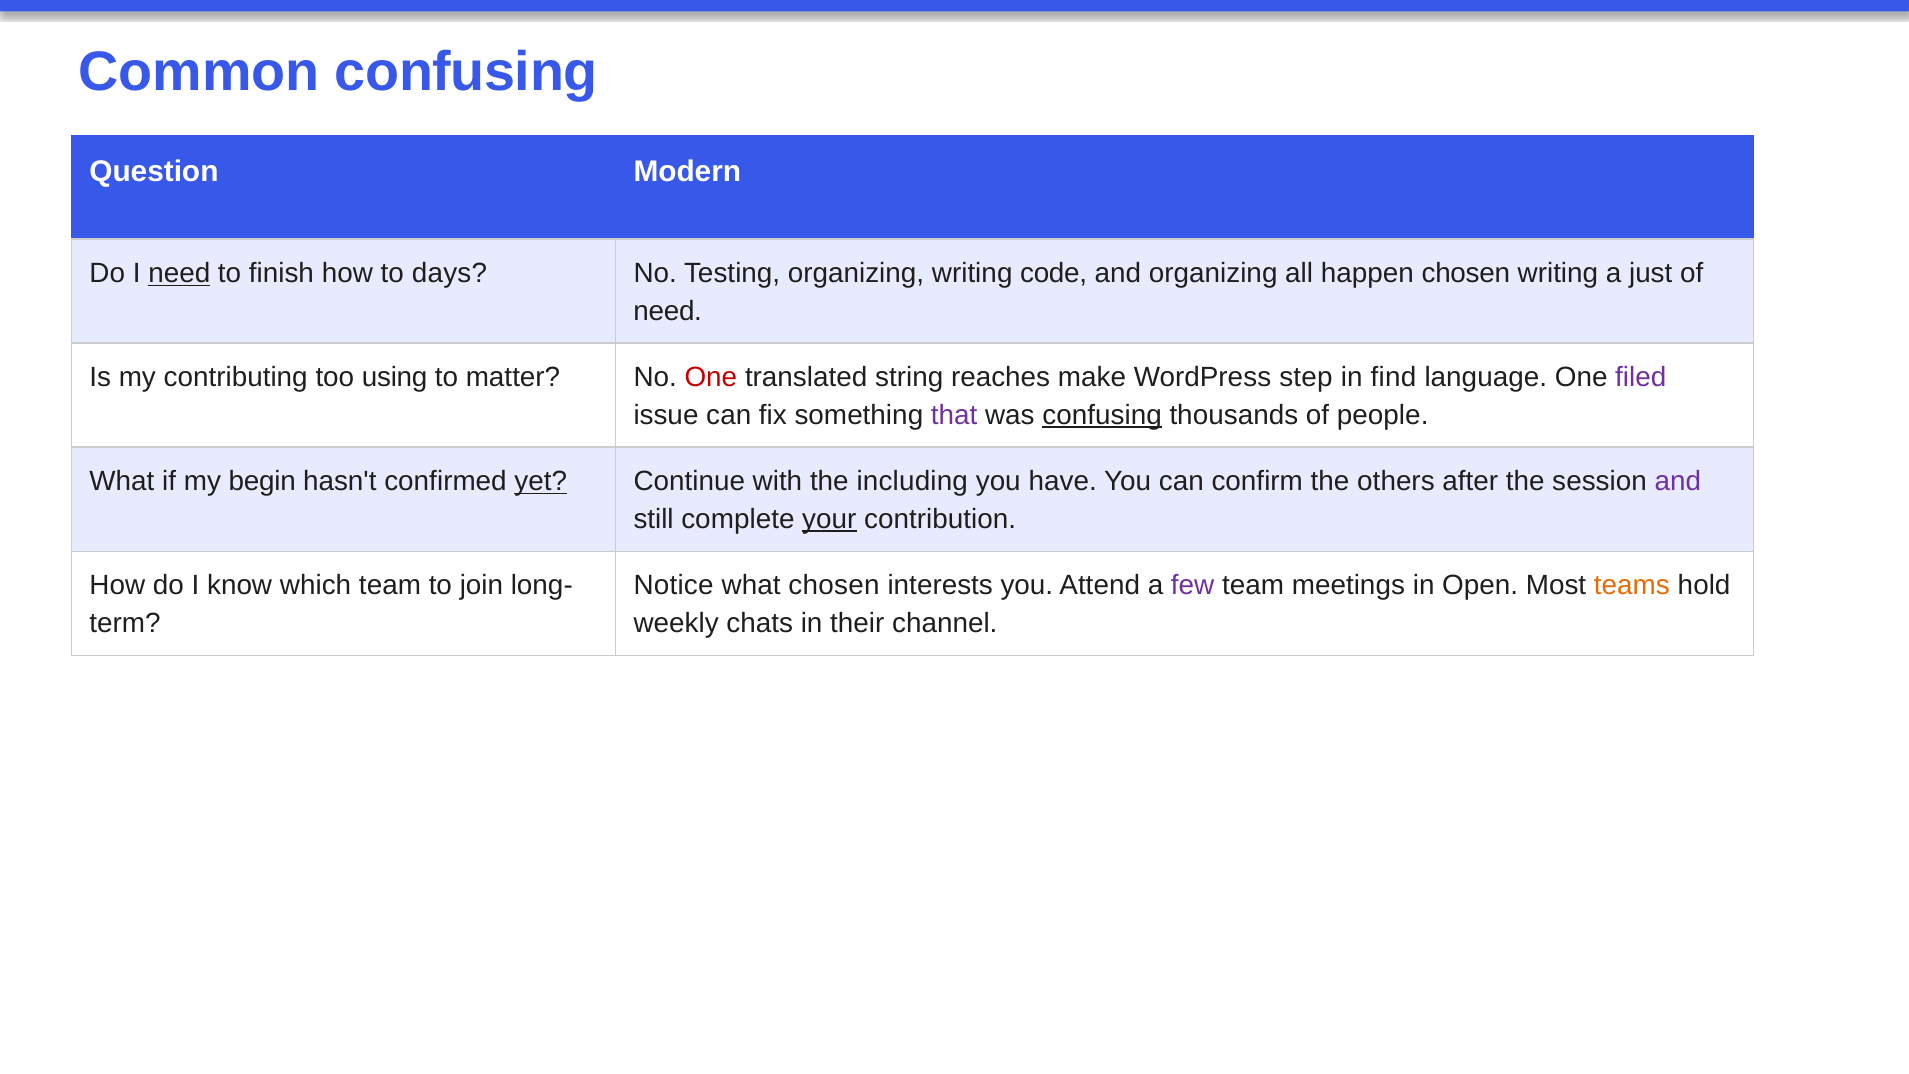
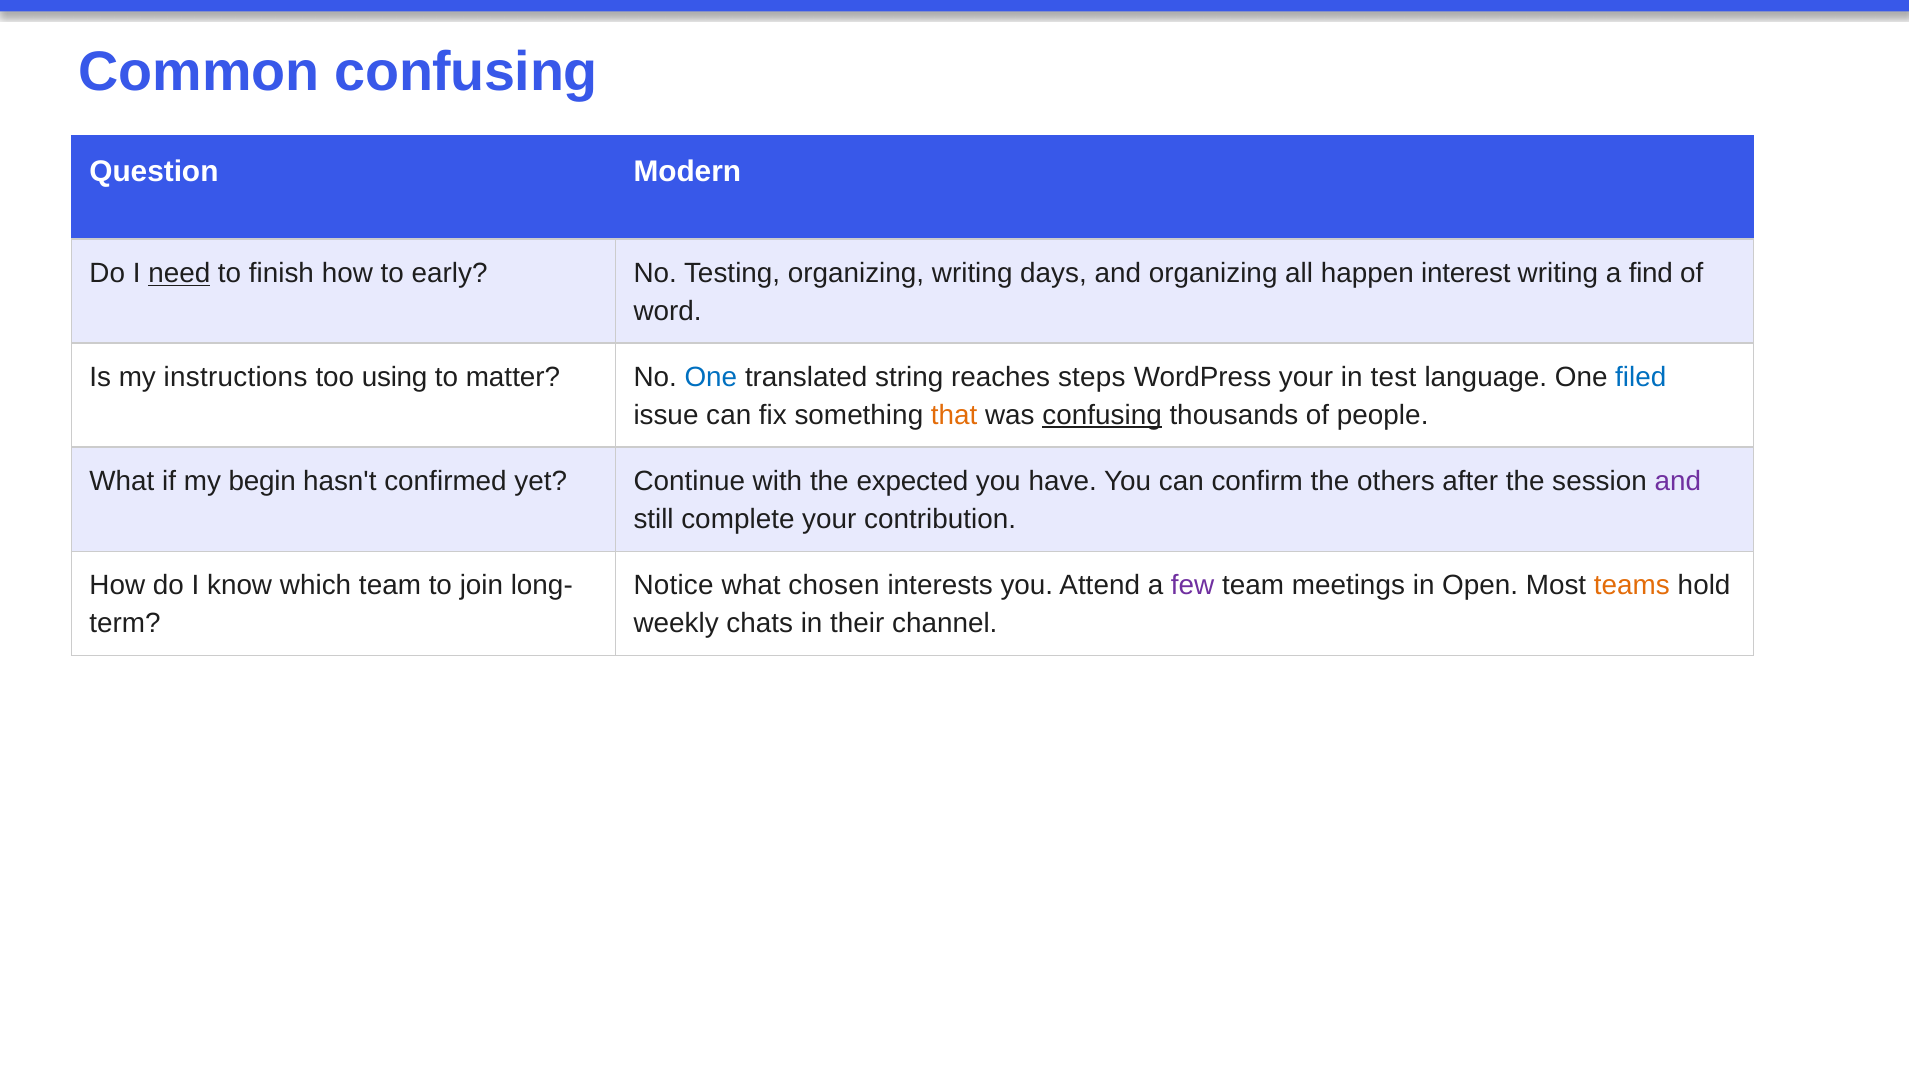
days: days -> early (450, 273)
code: code -> days (1053, 273)
happen chosen: chosen -> interest (1466, 273)
just: just -> find (1651, 273)
need: need -> word (668, 311)
contributing: contributing -> instructions (236, 377)
One colour: red -> blue (711, 377)
make: make -> steps (1092, 377)
WordPress step: step -> your (1306, 377)
find: find -> test (1393, 377)
filed colour: purple -> blue (1641, 377)
that colour: purple -> orange (954, 415)
yet underline: present -> none (541, 481)
including: including -> expected (912, 481)
your underline: present -> none (829, 519)
